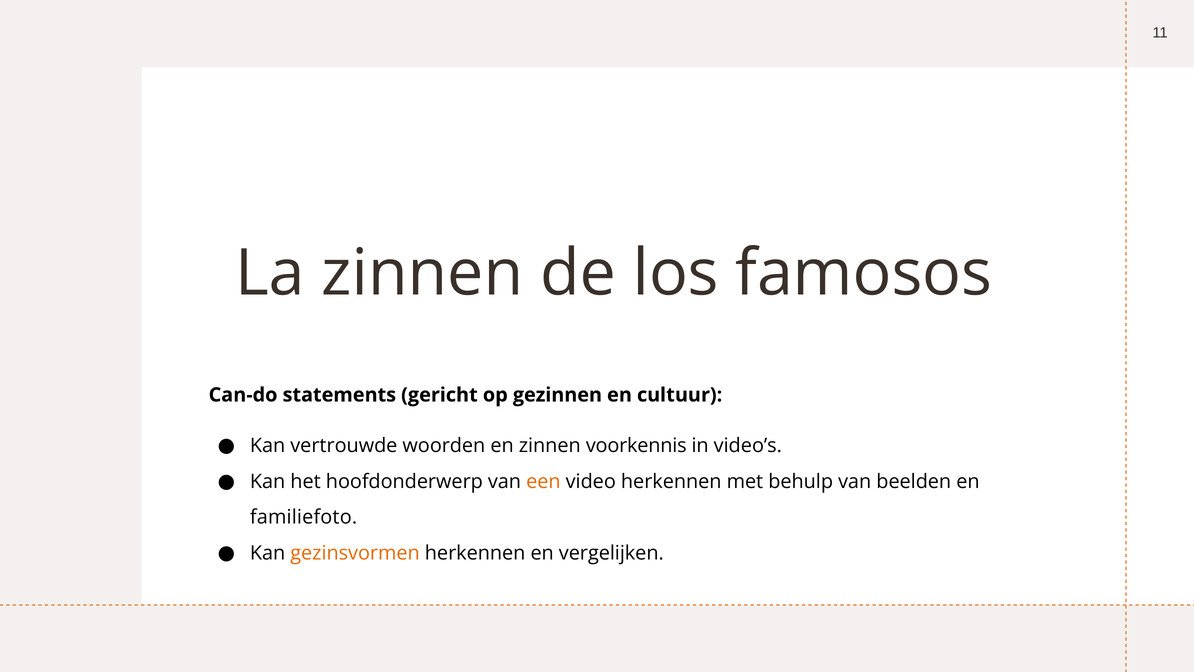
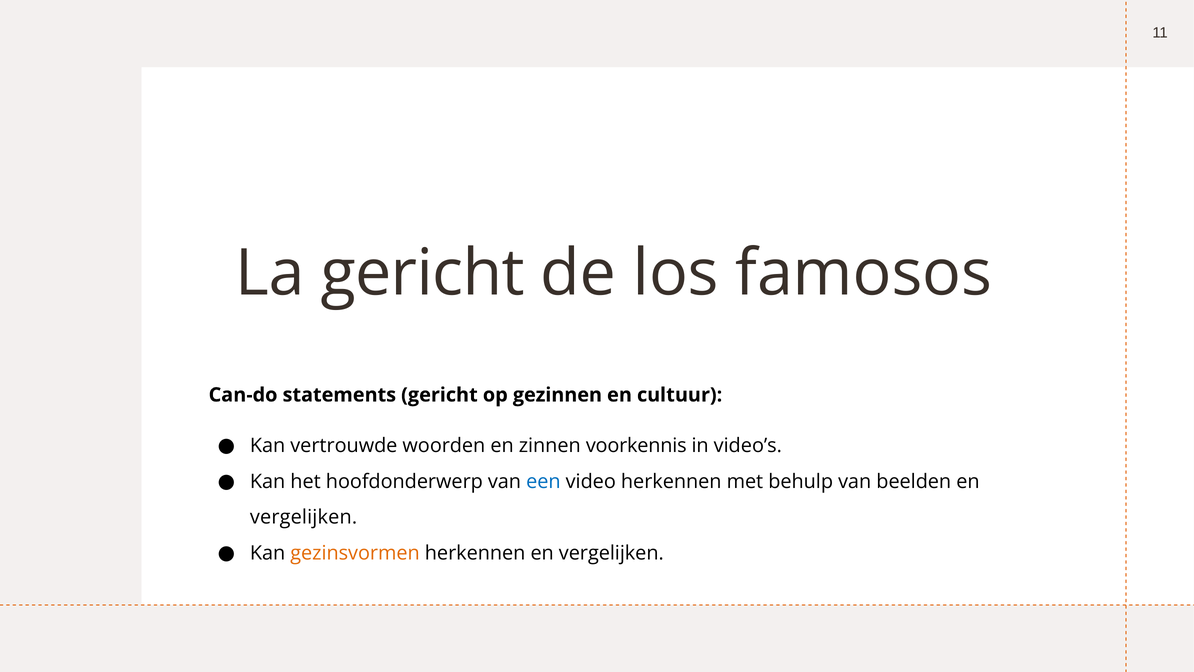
La zinnen: zinnen -> gericht (423, 273)
een colour: orange -> blue (543, 481)
familiefoto: familiefoto -> vergelijken (304, 517)
